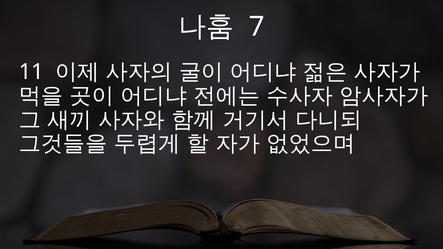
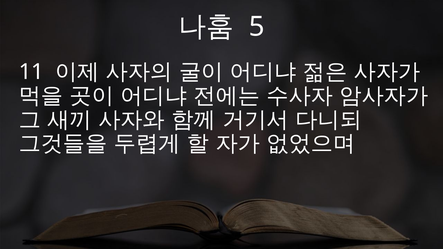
7: 7 -> 5 (257, 27)
